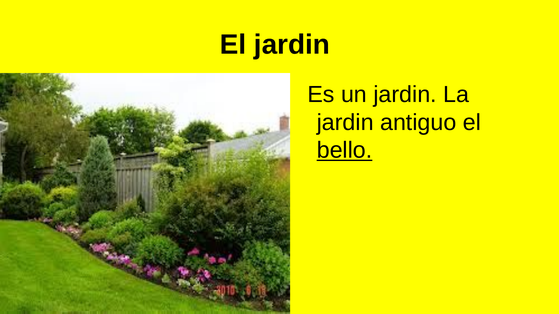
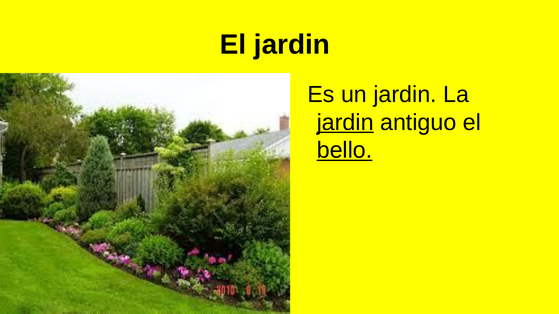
jardin underline: none -> present (345, 123)
